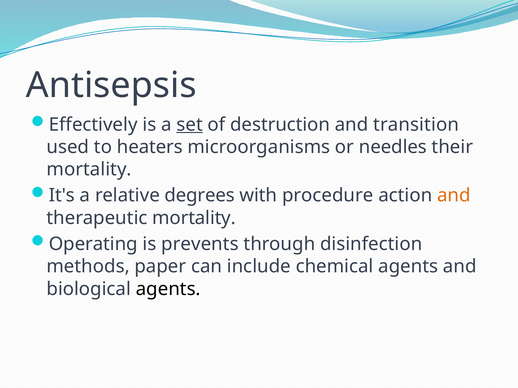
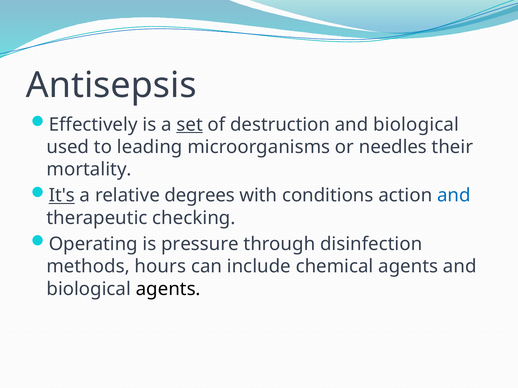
transition: transition -> biological (416, 125)
heaters: heaters -> leading (150, 147)
It's underline: none -> present (62, 196)
procedure: procedure -> conditions (328, 196)
and colour: orange -> blue (454, 196)
therapeutic mortality: mortality -> checking (194, 218)
prevents: prevents -> pressure (200, 244)
paper: paper -> hours (160, 267)
